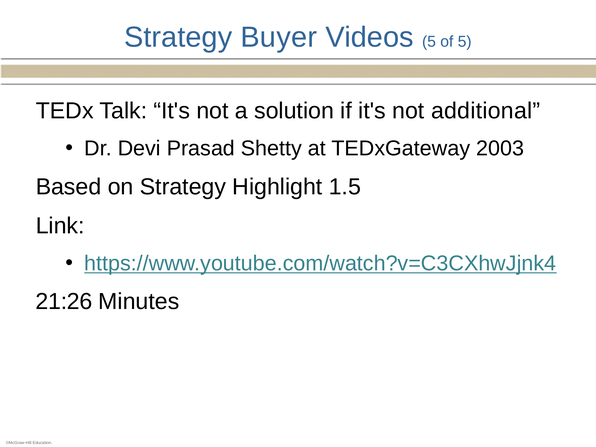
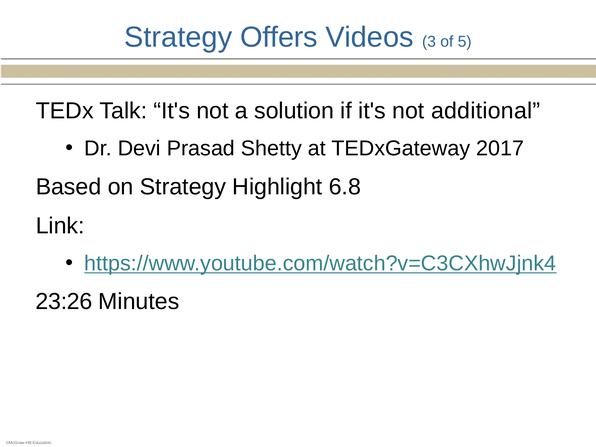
Buyer: Buyer -> Offers (279, 37)
Videos 5: 5 -> 3 (429, 42)
2003: 2003 -> 2017 (500, 149)
1.5: 1.5 -> 6.8 (345, 187)
21:26: 21:26 -> 23:26 (64, 302)
